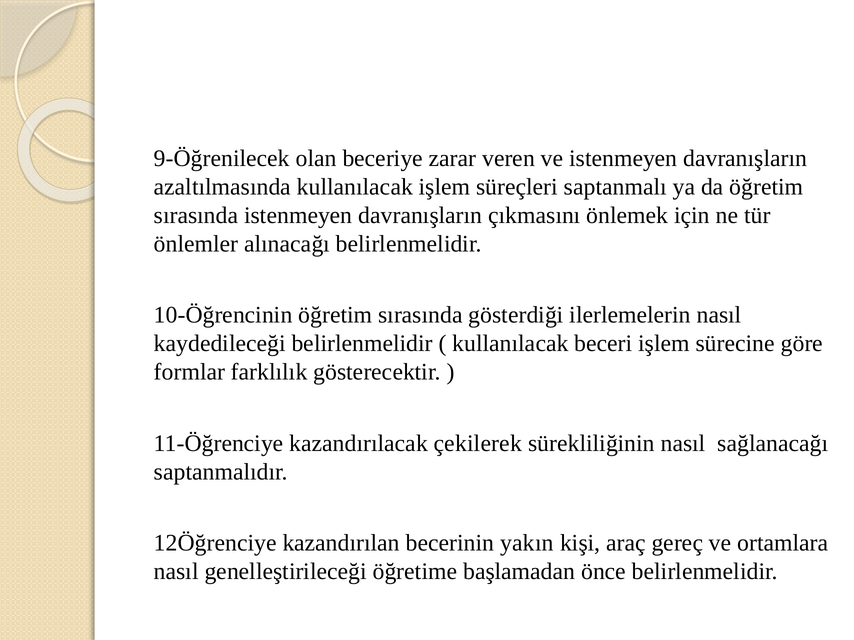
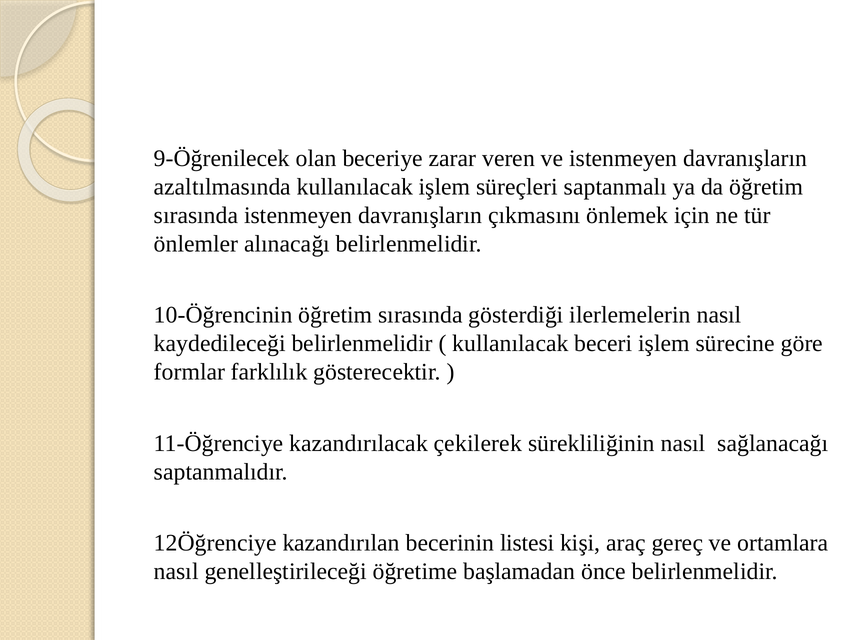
yakın: yakın -> listesi (527, 543)
